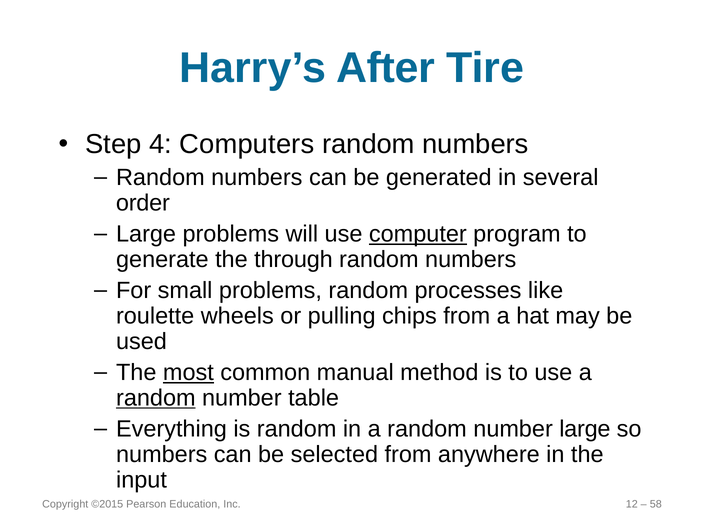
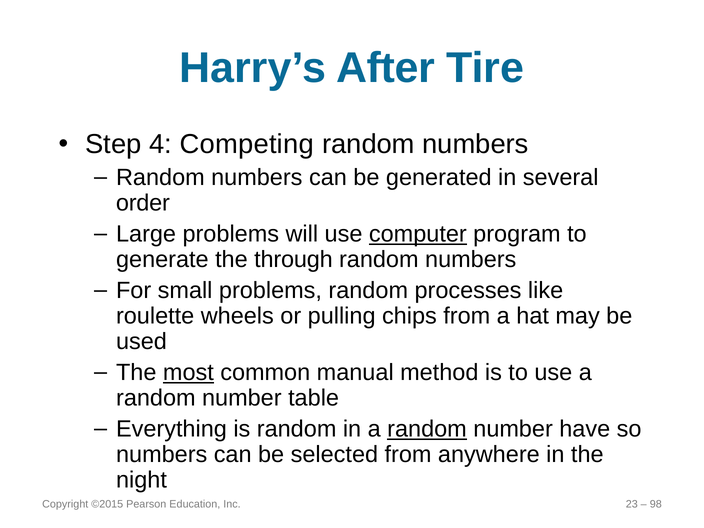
Computers: Computers -> Competing (247, 144)
random underline: present -> none (156, 398)
random underline: none -> present (427, 429)
number large: large -> have (585, 429)
input: input -> night (141, 480)
12: 12 -> 23 (632, 504)
58: 58 -> 98 (656, 504)
